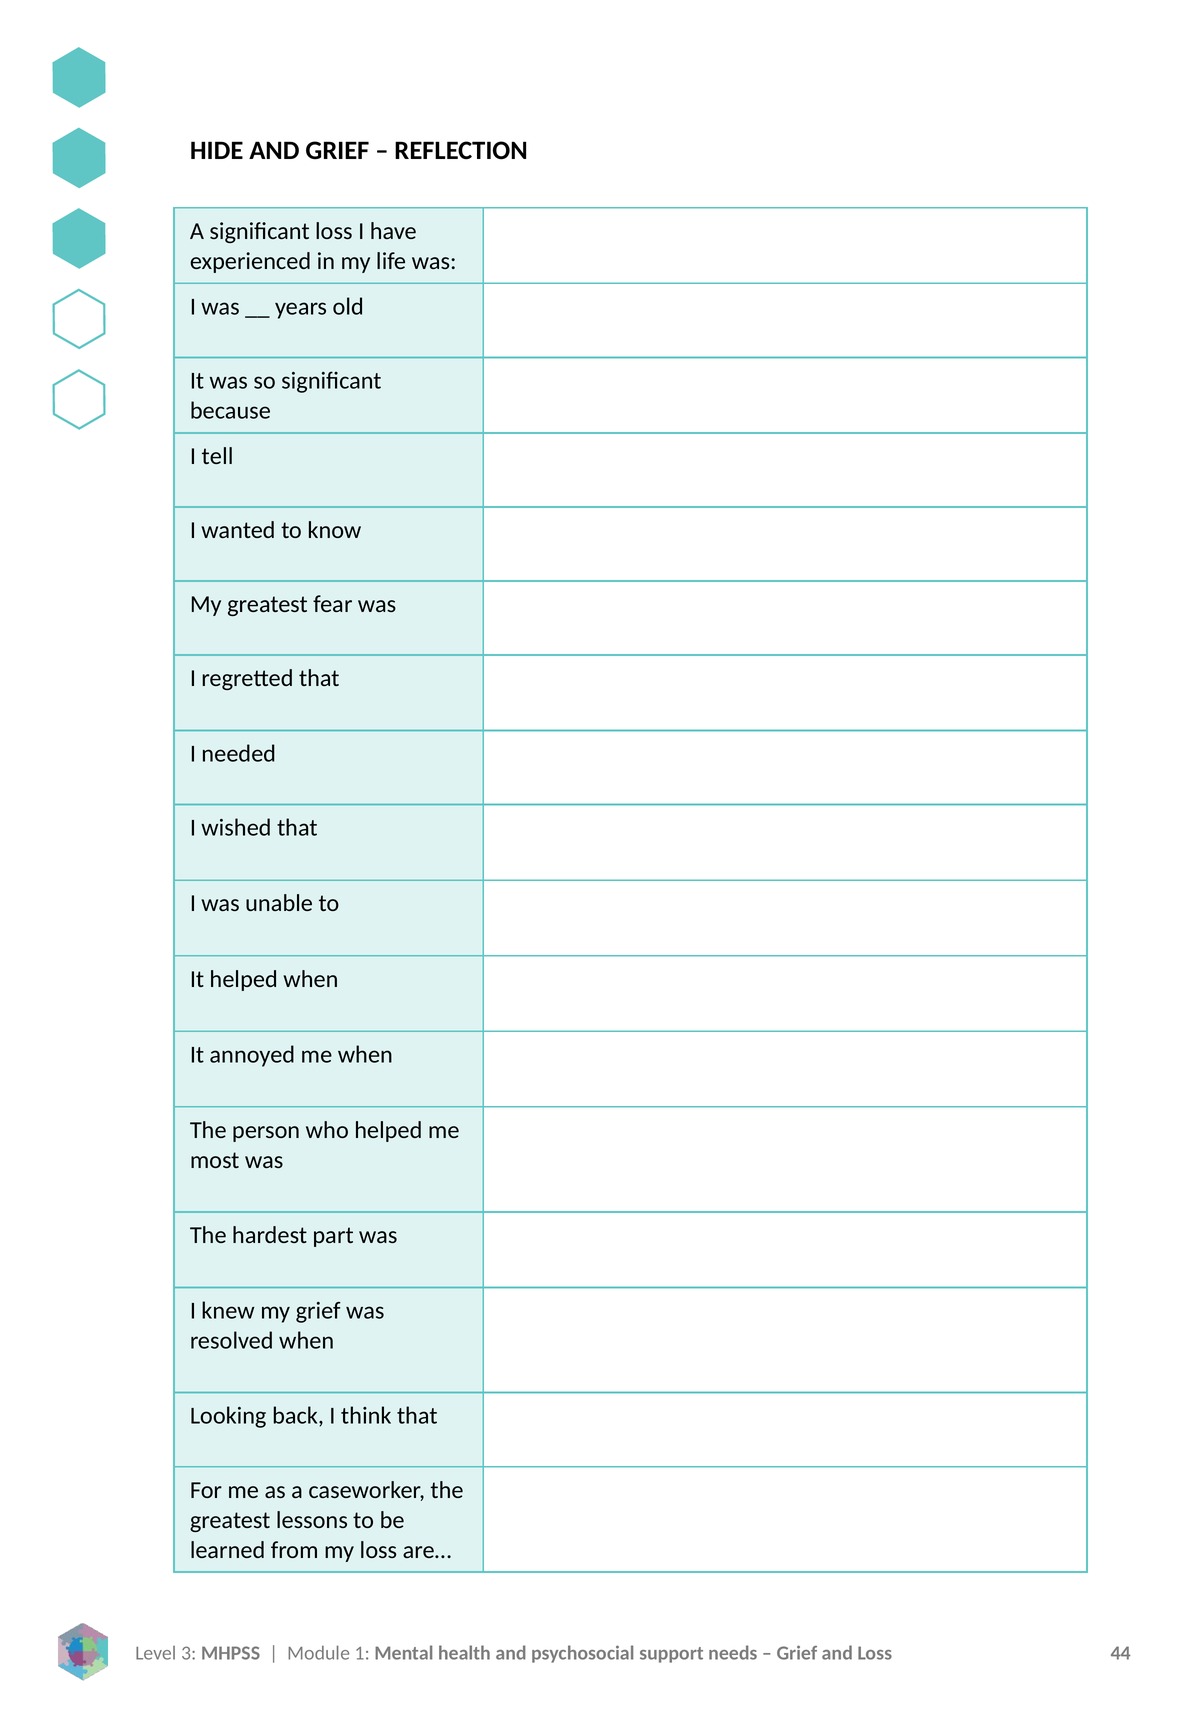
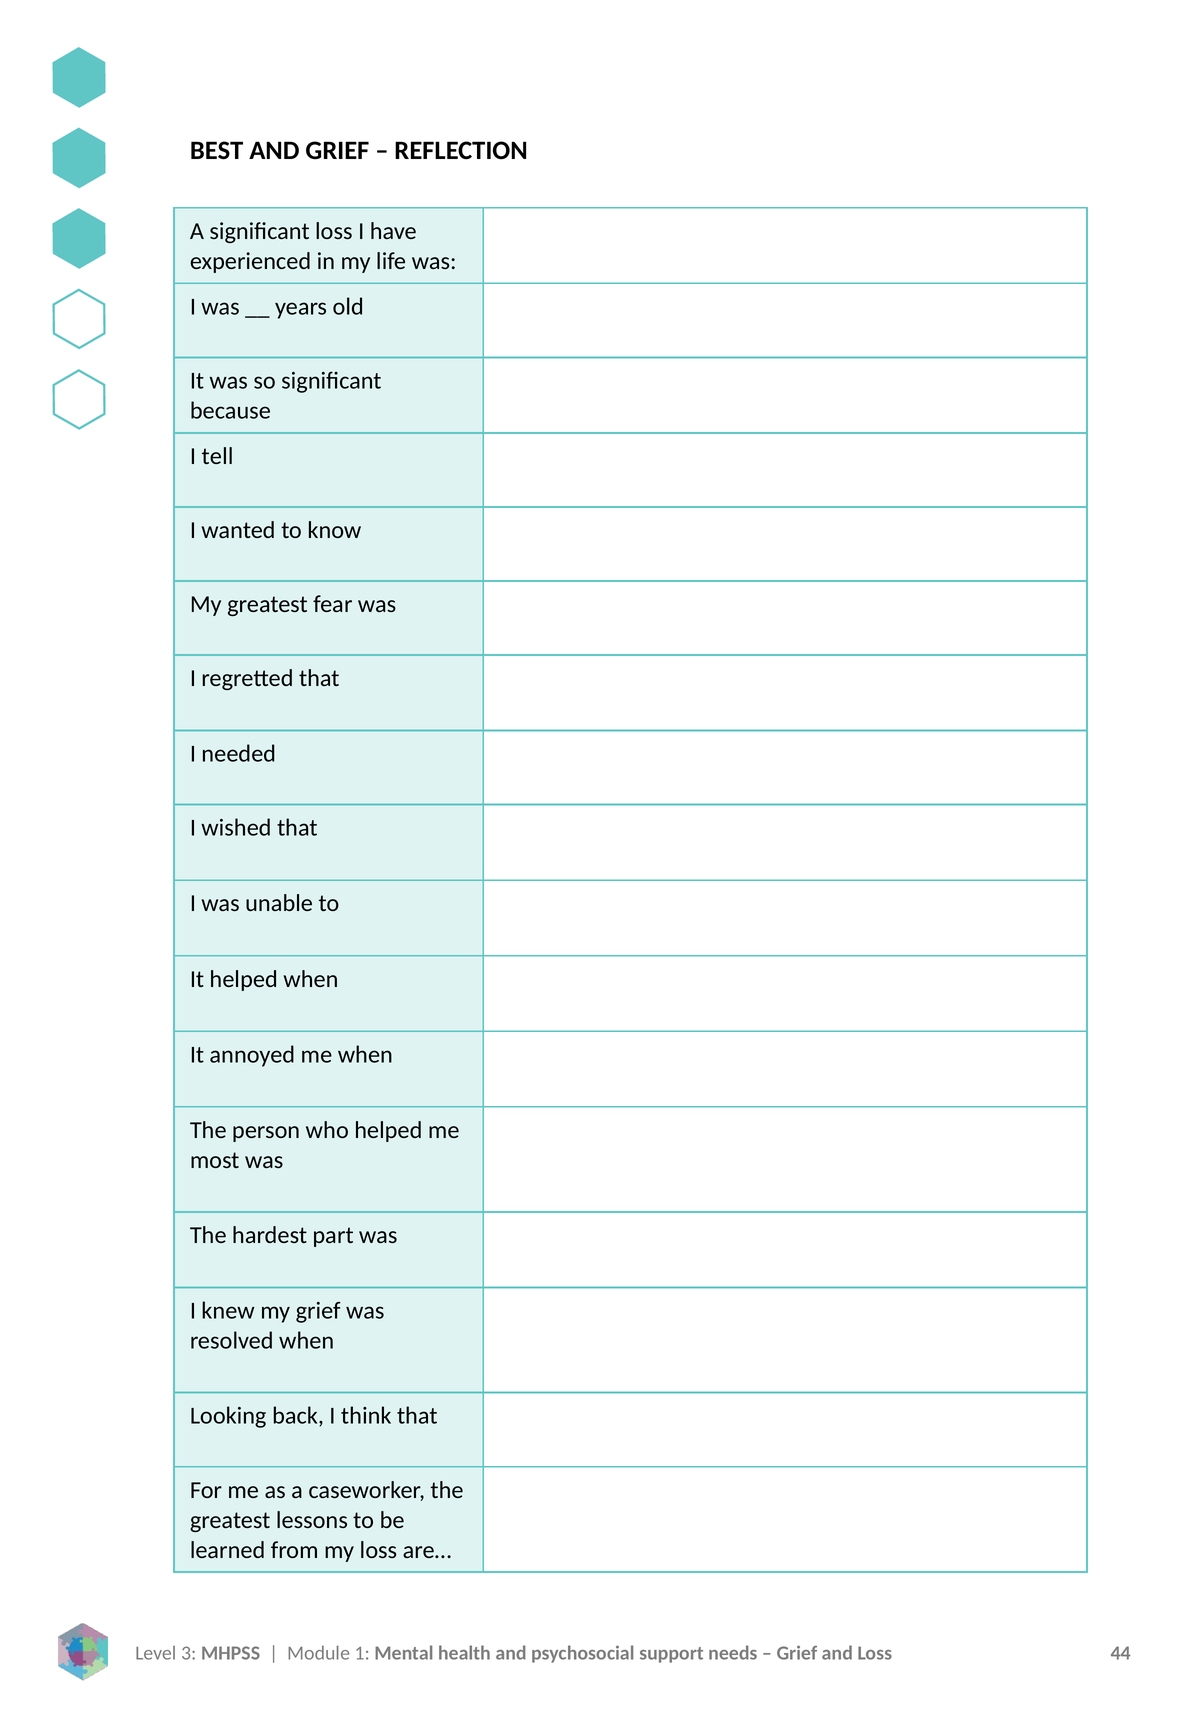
HIDE: HIDE -> BEST (217, 151)
